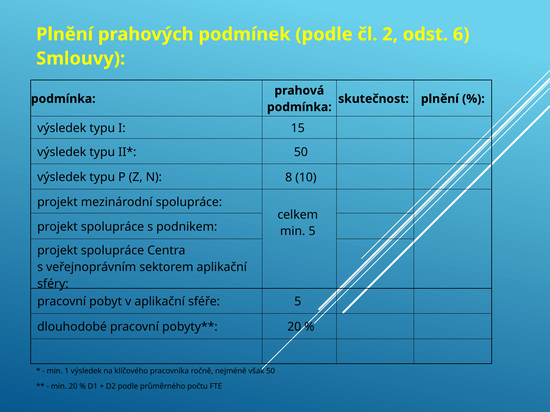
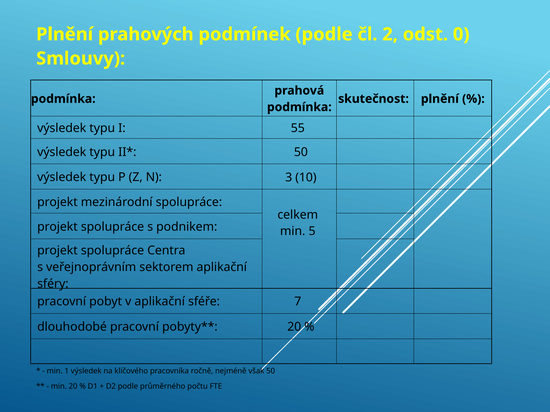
6: 6 -> 0 (461, 34)
15: 15 -> 55 (298, 128)
8: 8 -> 3 (289, 178)
sféře 5: 5 -> 7 (298, 302)
